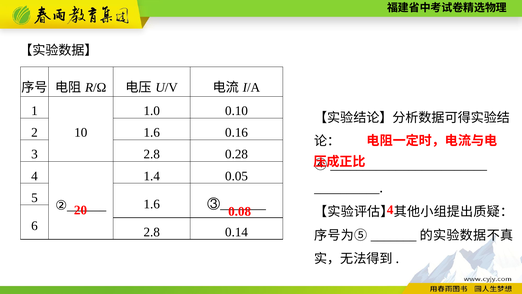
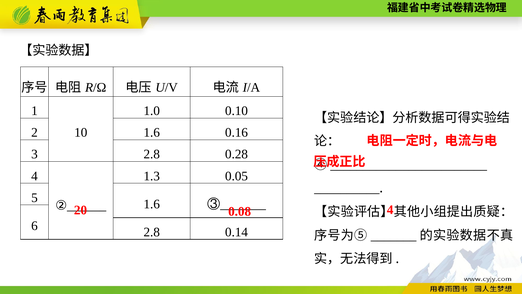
1.4: 1.4 -> 1.3 (152, 176)
